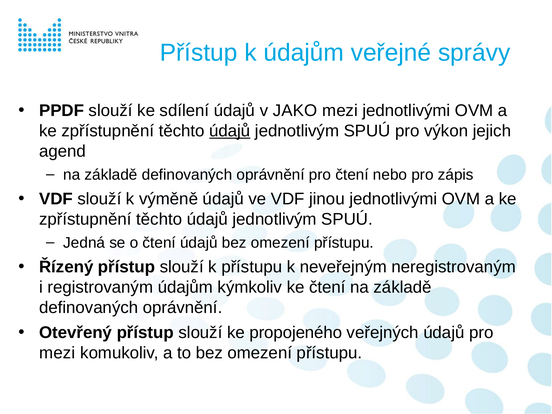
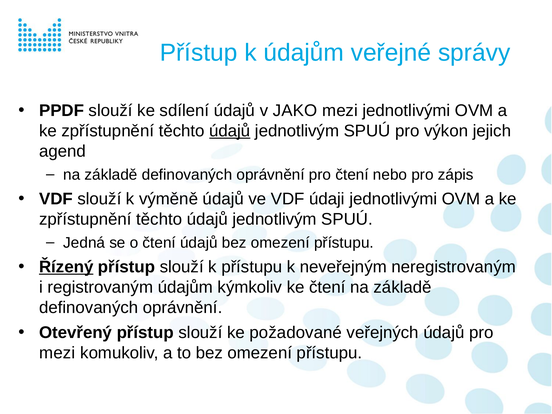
jinou: jinou -> údaji (327, 199)
Řízený underline: none -> present (66, 267)
propojeného: propojeného -> požadované (296, 333)
